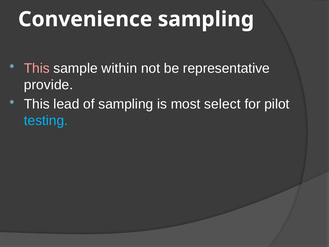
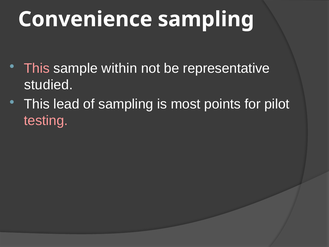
provide: provide -> studied (49, 85)
select: select -> points (223, 104)
testing colour: light blue -> pink (46, 120)
